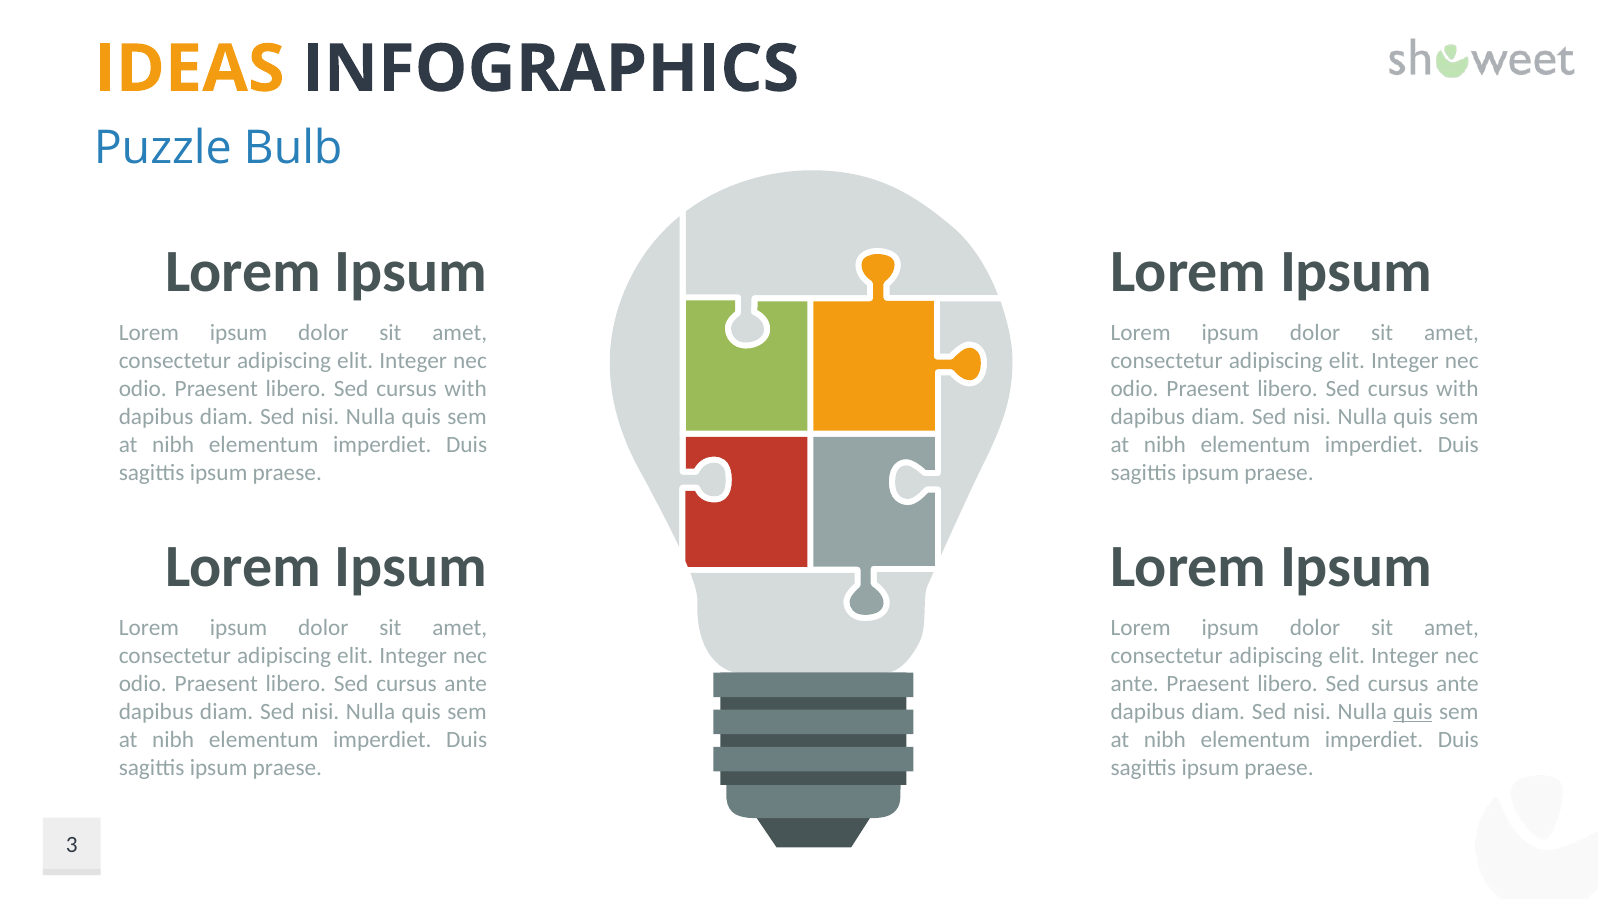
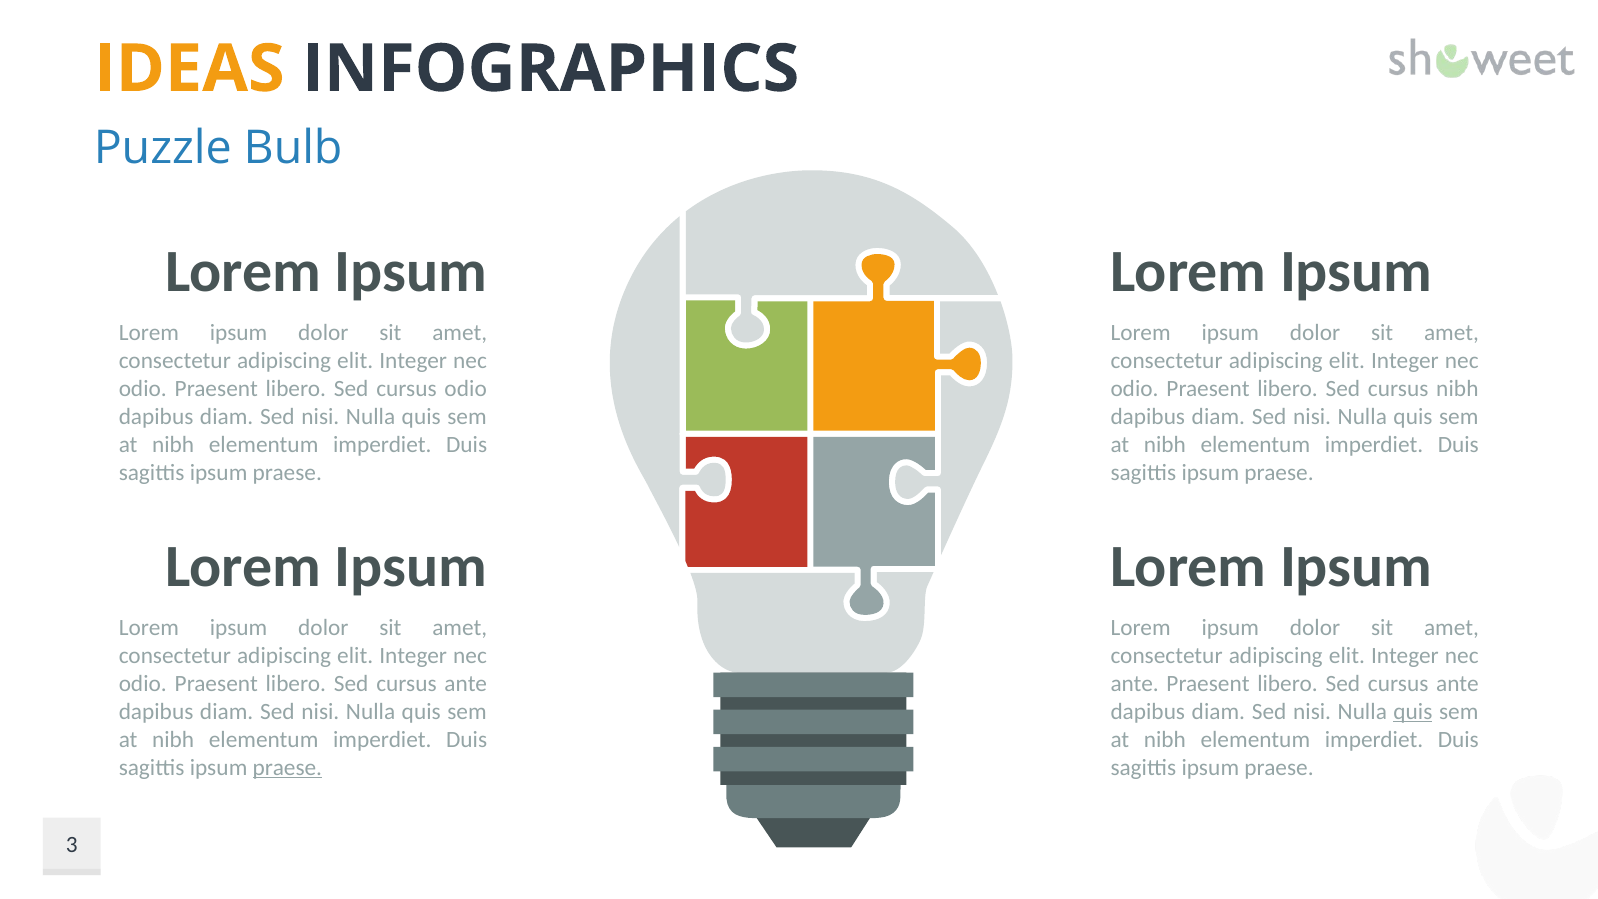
with: with -> odio (466, 389)
with: with -> nibh (1457, 389)
praese underline: none -> present (287, 767)
